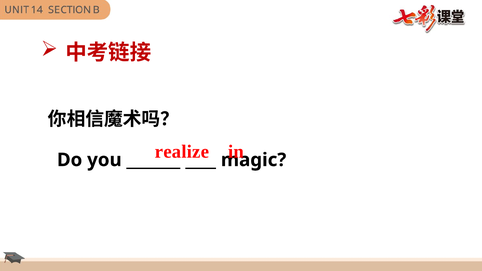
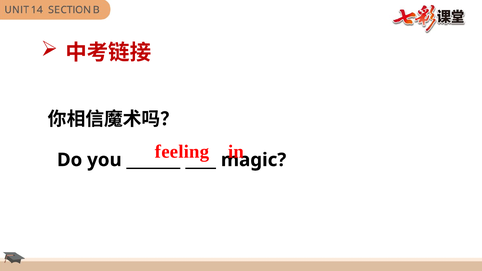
realize: realize -> feeling (182, 152)
